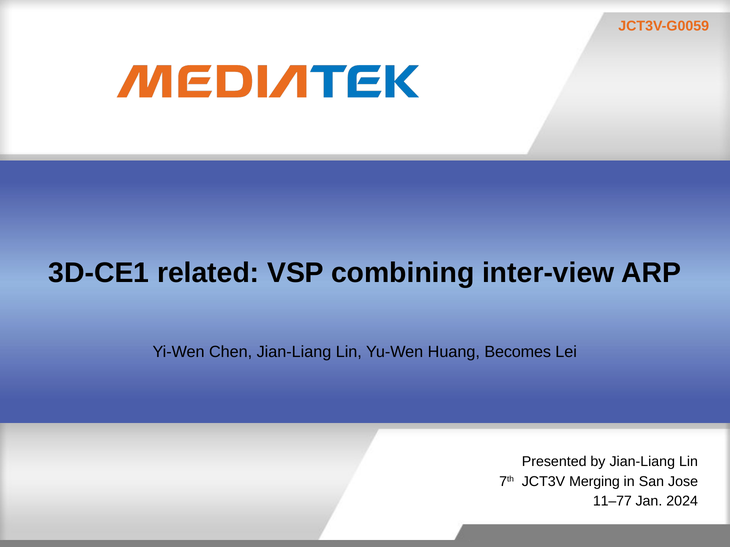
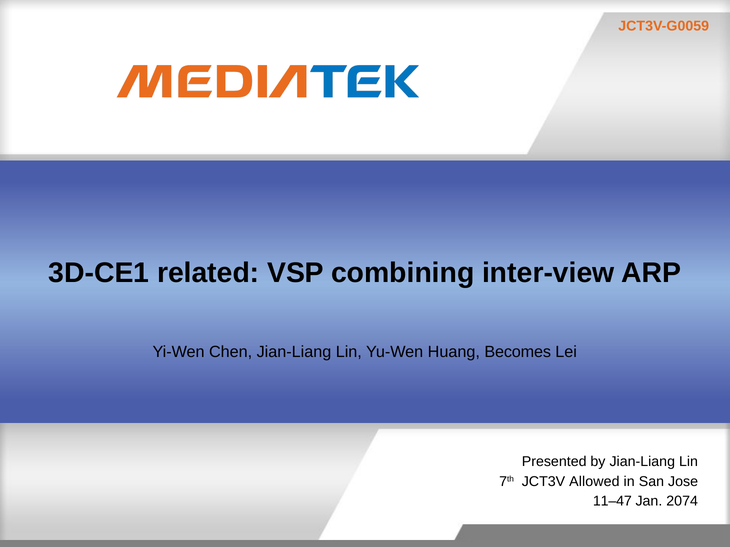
Merging: Merging -> Allowed (594, 482)
11–77: 11–77 -> 11–47 (612, 502)
2024: 2024 -> 2074 (682, 502)
